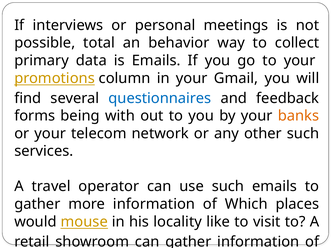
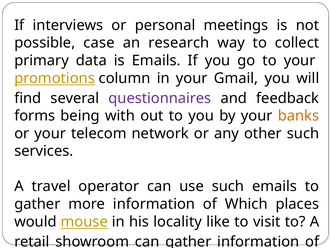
total: total -> case (99, 43)
behavior: behavior -> research (179, 43)
questionnaires colour: blue -> purple (160, 98)
